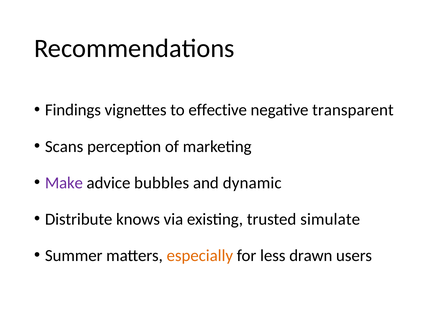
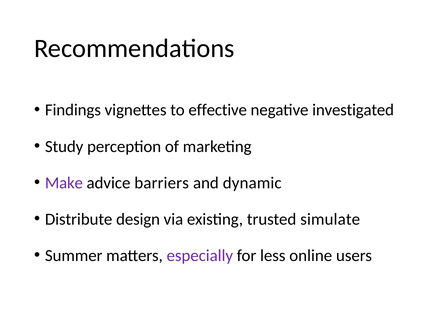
transparent: transparent -> investigated (353, 110)
Scans: Scans -> Study (64, 146)
bubbles: bubbles -> barriers (162, 183)
knows: knows -> design (138, 219)
especially colour: orange -> purple (200, 255)
drawn: drawn -> online (311, 255)
